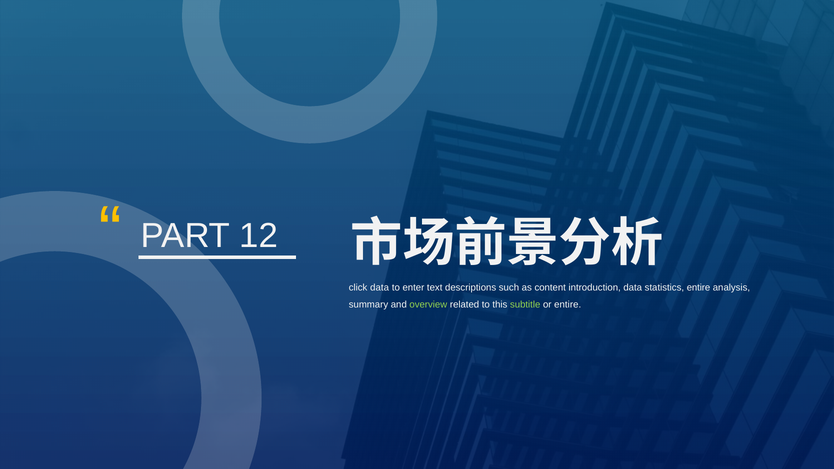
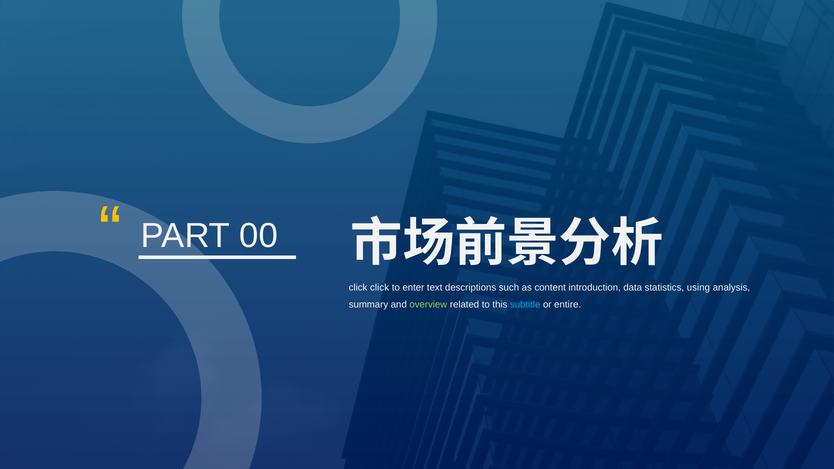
12: 12 -> 00 (259, 236)
click data: data -> click (380, 287)
statistics entire: entire -> using (698, 287)
subtitle colour: light green -> light blue (525, 305)
